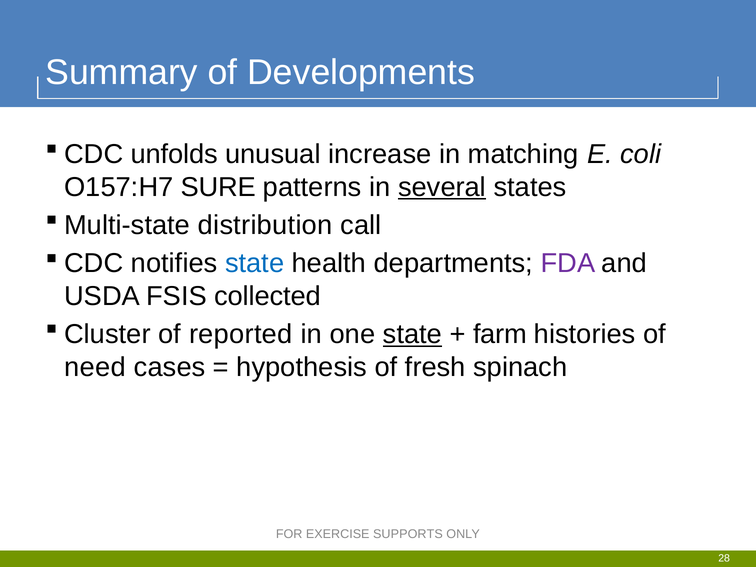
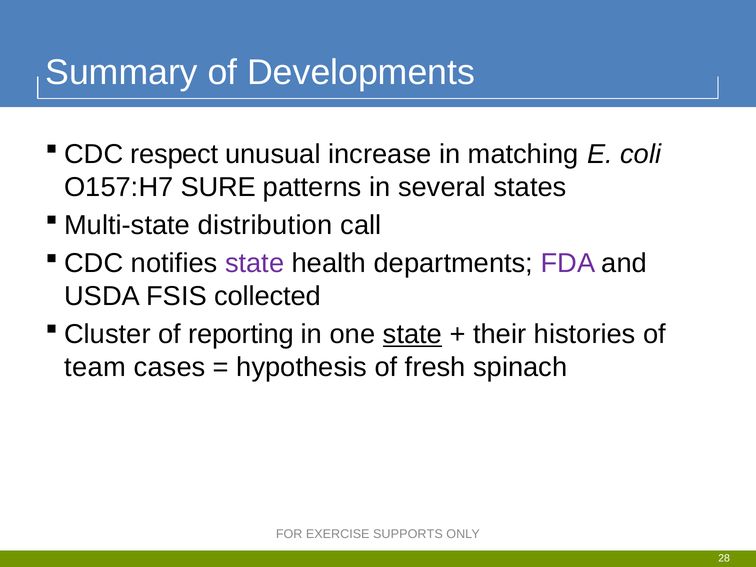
unfolds: unfolds -> respect (174, 154)
several underline: present -> none (442, 187)
state colour: blue -> purple (255, 263)
reported: reported -> reporting (241, 334)
farm: farm -> their (500, 334)
need: need -> team (95, 367)
